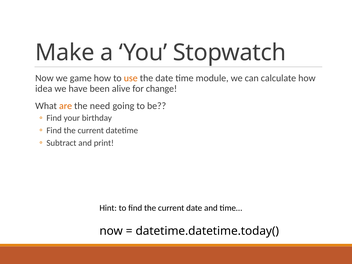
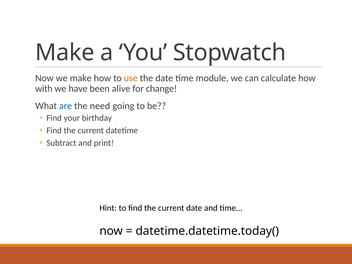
we game: game -> make (81, 78)
idea: idea -> with (44, 89)
are colour: orange -> blue (66, 106)
